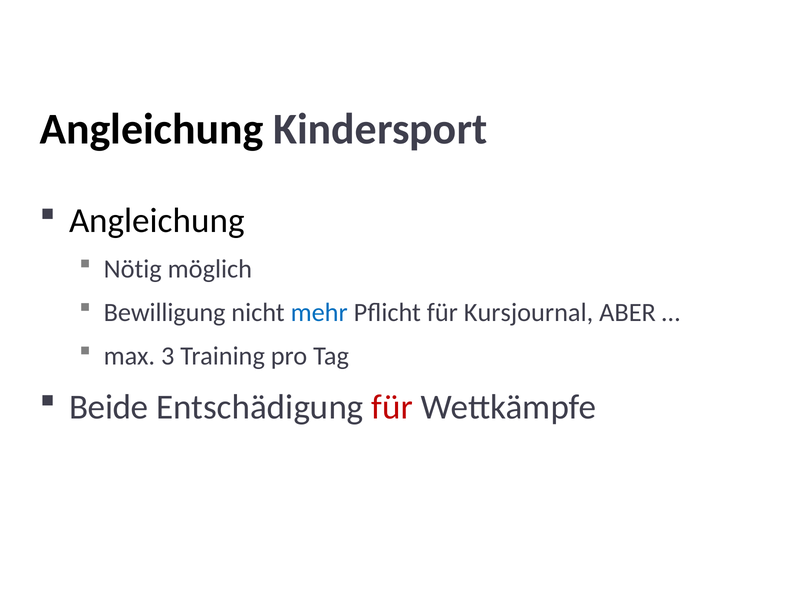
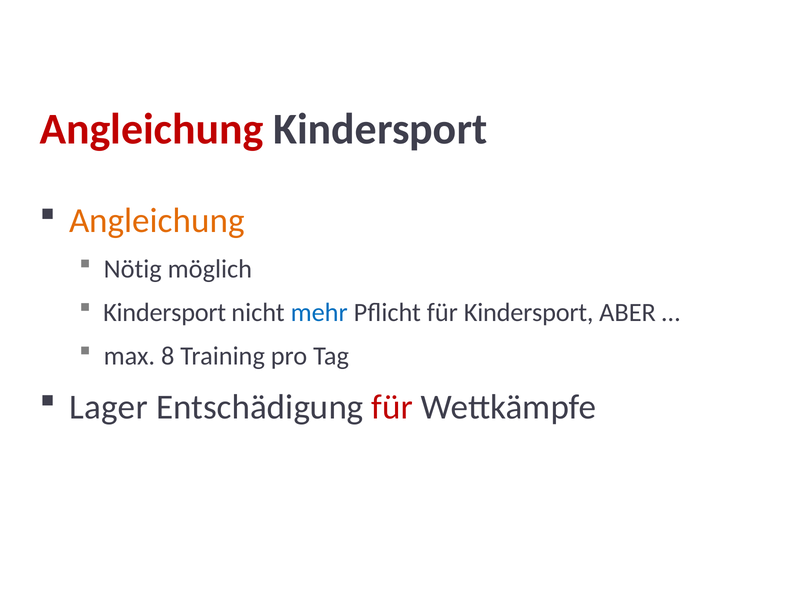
Angleichung colour: black -> red (151, 129)
Angleichung colour: black -> orange (157, 221)
Bewilligung: Bewilligung -> Kindersport (165, 312)
für Kursjournal: Kursjournal -> Kindersport (529, 312)
3: 3 -> 8 (168, 356)
Beide: Beide -> Lager (109, 407)
